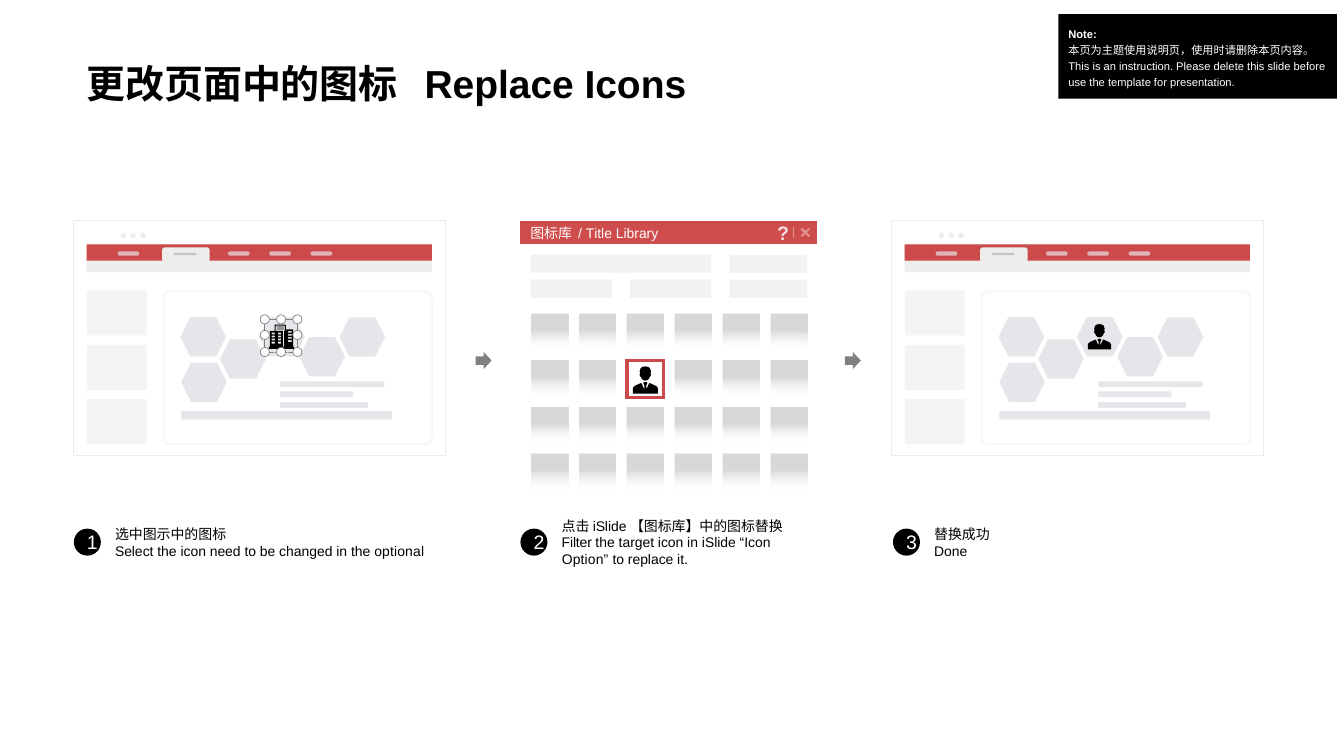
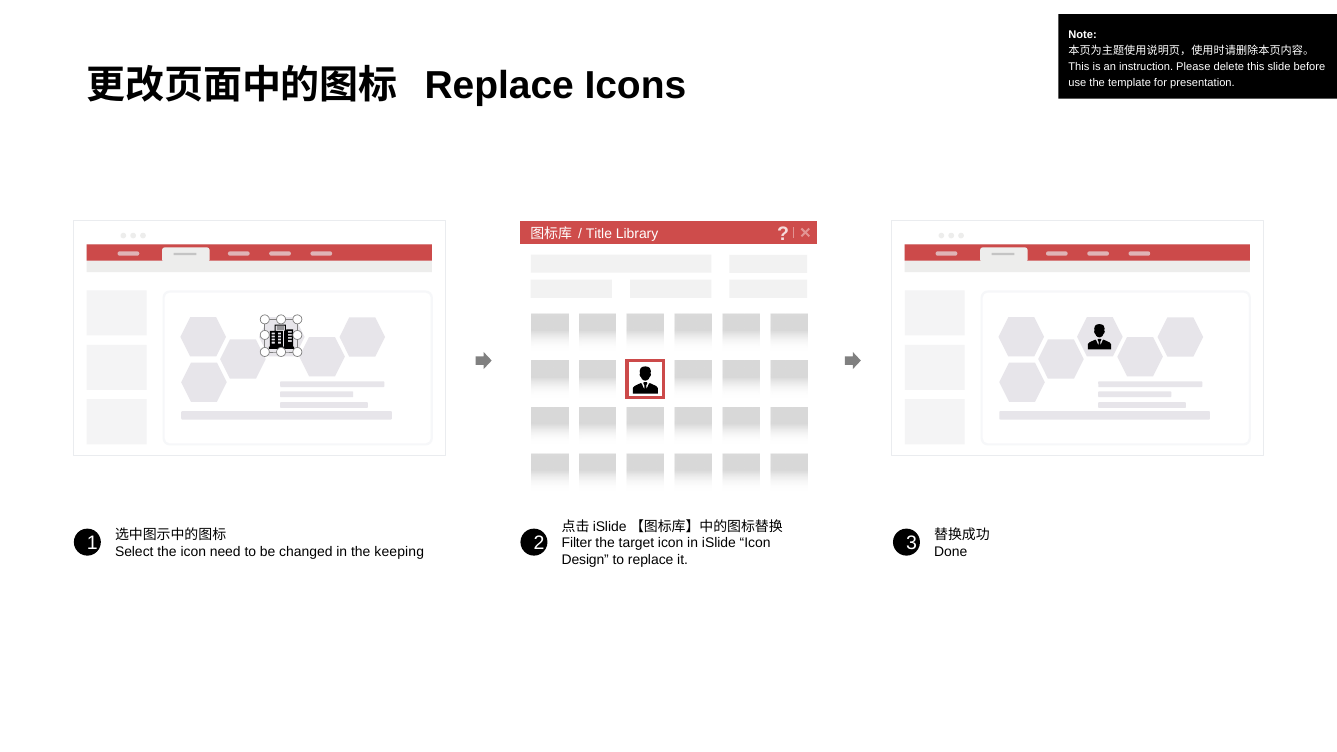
optional: optional -> keeping (399, 552)
Option: Option -> Design (585, 560)
